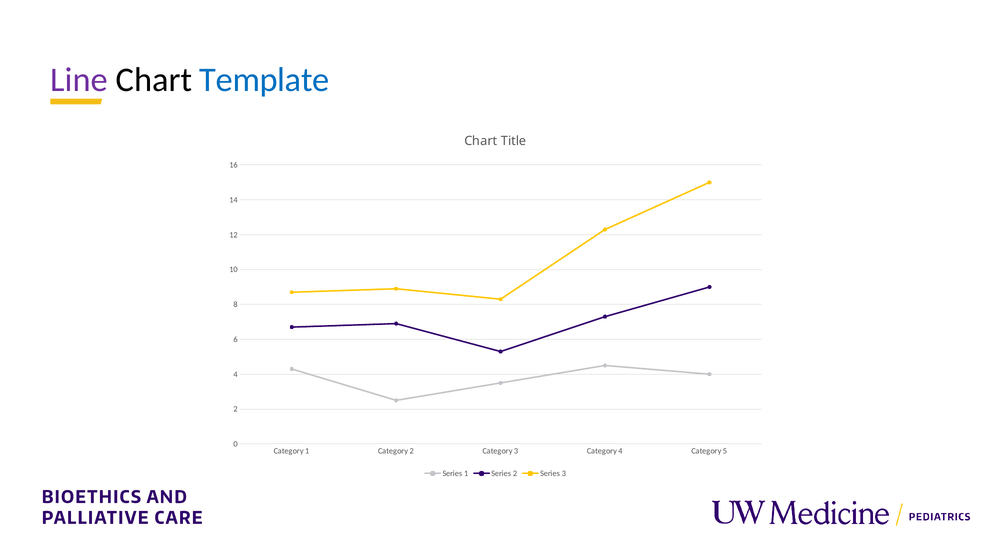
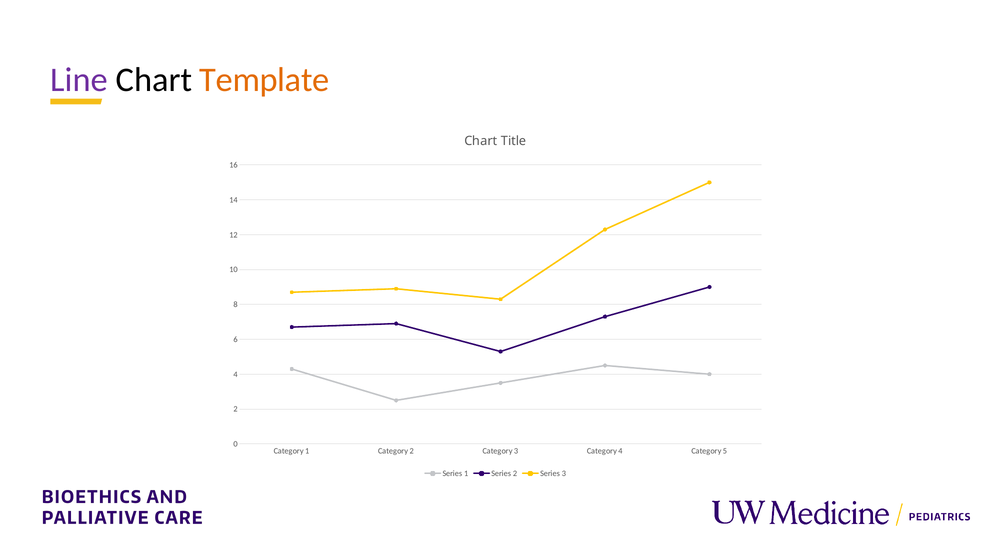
Template colour: blue -> orange (264, 80)
